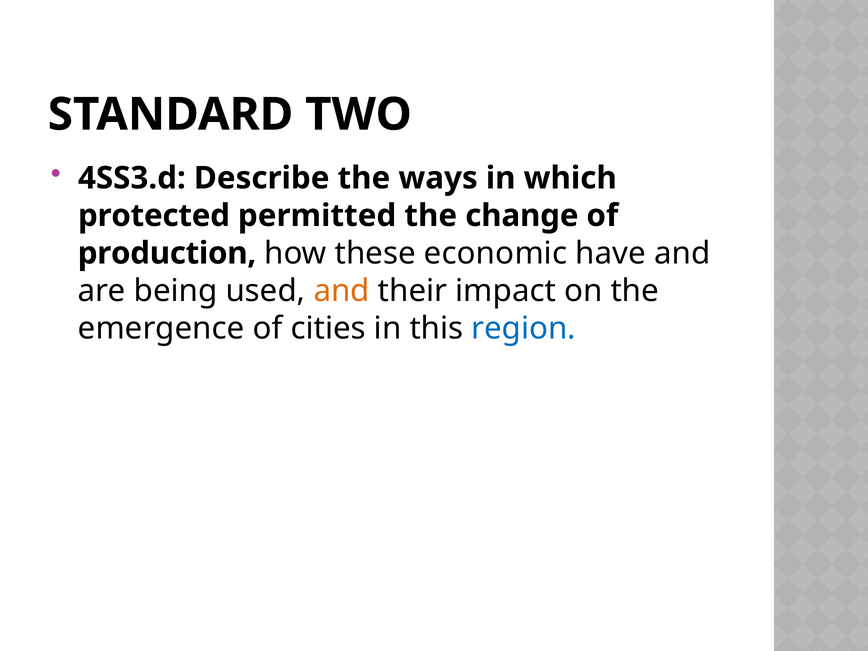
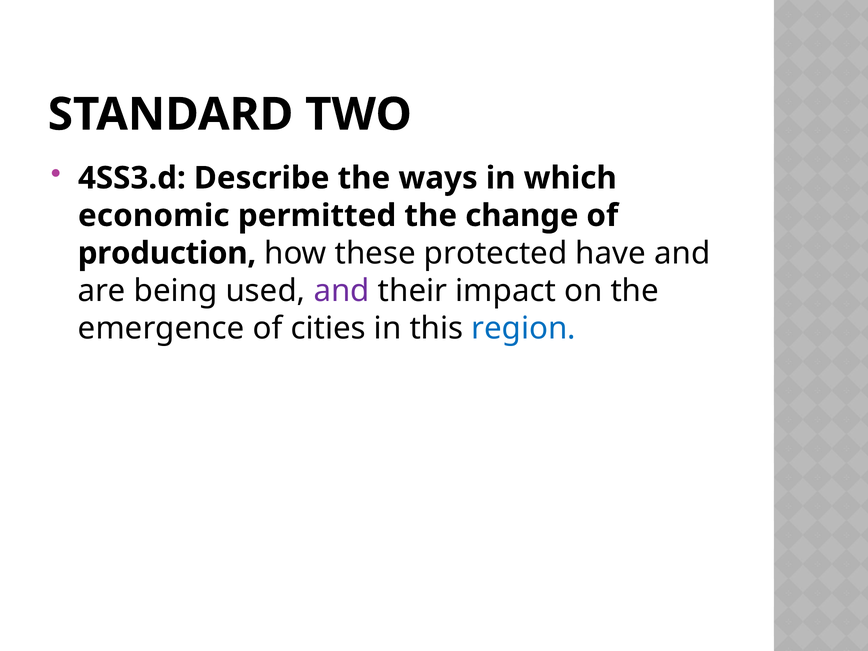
protected: protected -> economic (154, 216)
economic: economic -> protected (496, 253)
and colour: orange -> purple (342, 291)
